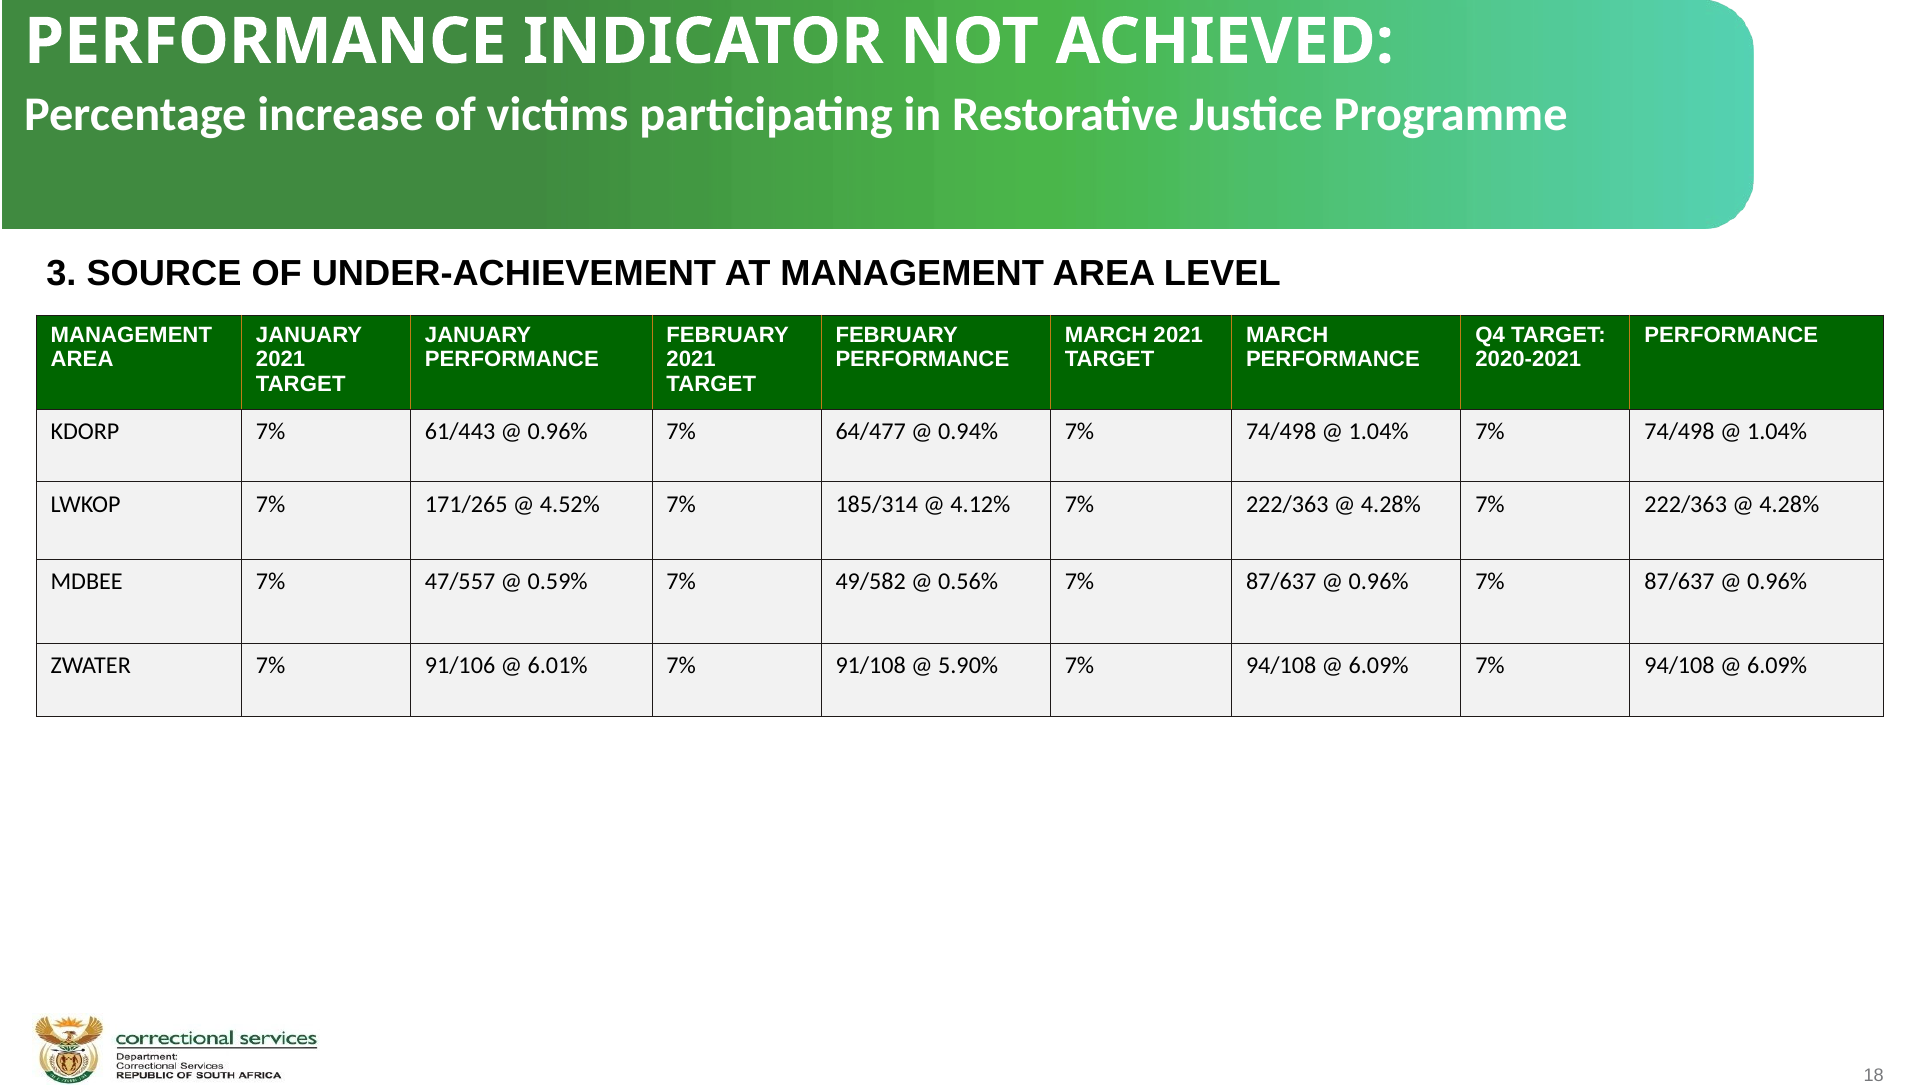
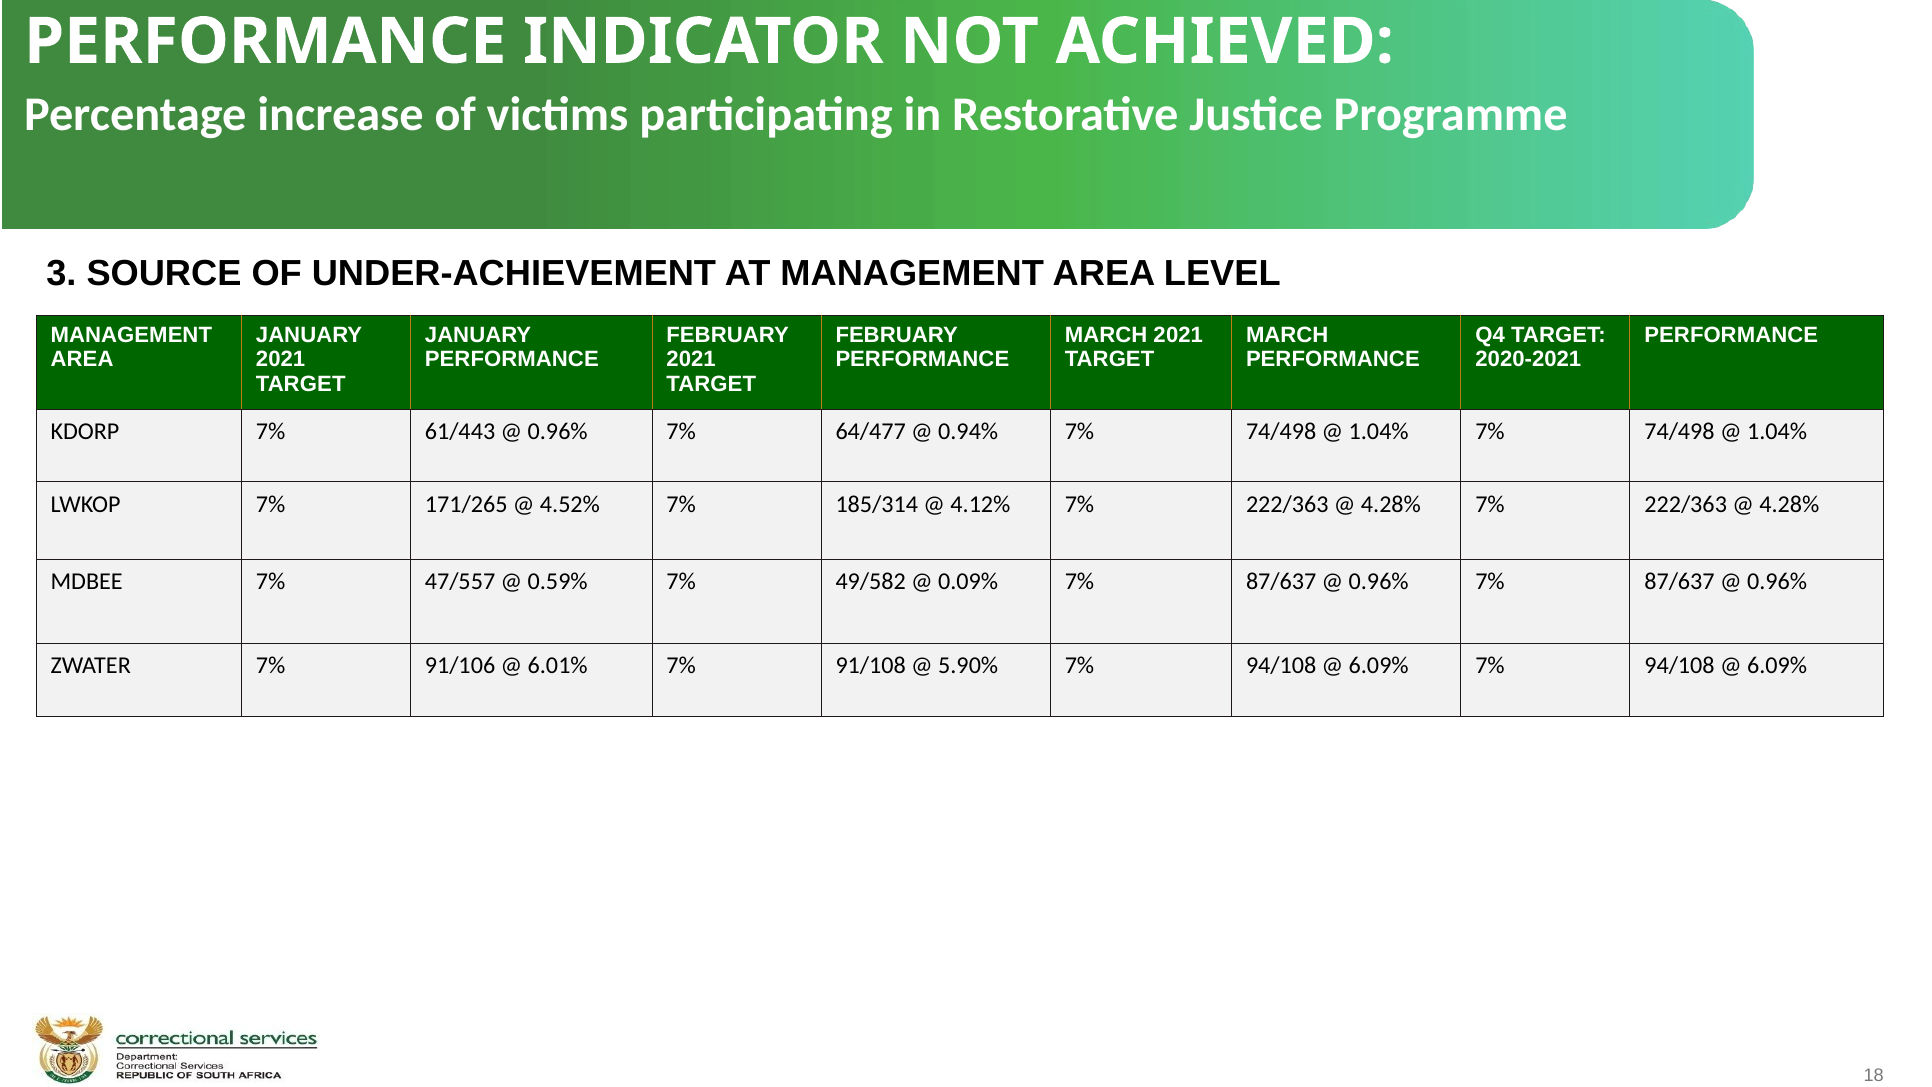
0.56%: 0.56% -> 0.09% (968, 581)
